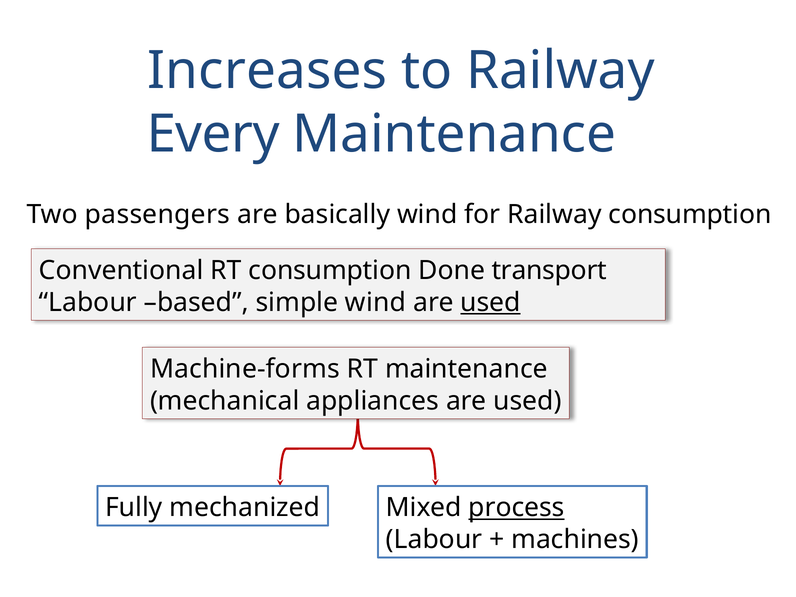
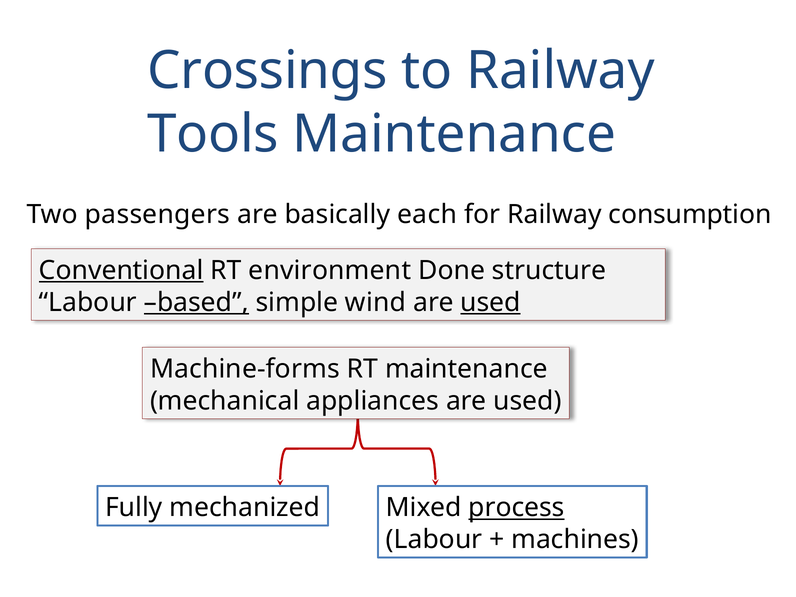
Increases: Increases -> Crossings (267, 71)
Every: Every -> Tools (213, 134)
basically wind: wind -> each (427, 214)
Conventional underline: none -> present (121, 270)
RT consumption: consumption -> environment (330, 270)
transport: transport -> structure (549, 270)
based underline: none -> present (196, 302)
